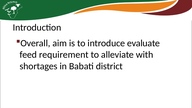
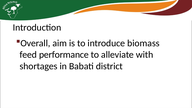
evaluate: evaluate -> biomass (143, 43)
requirement: requirement -> performance (64, 55)
